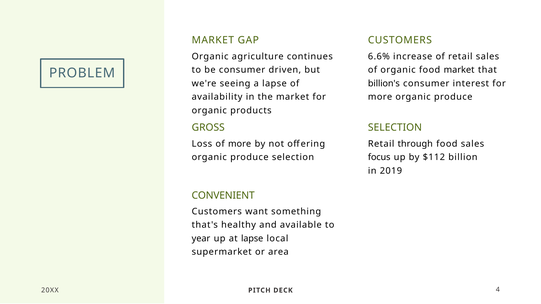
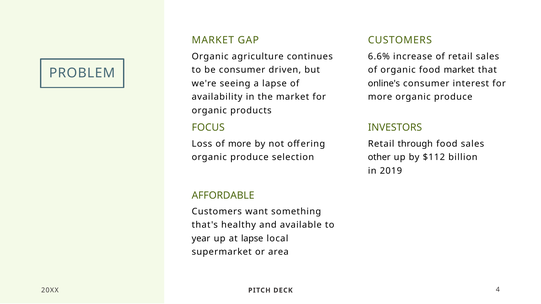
billion's: billion's -> online's (384, 84)
GROSS: GROSS -> FOCUS (208, 128)
SELECTION: SELECTION -> INVESTORS (395, 128)
focus: focus -> other (379, 157)
CONVENIENT: CONVENIENT -> AFFORDABLE (223, 196)
